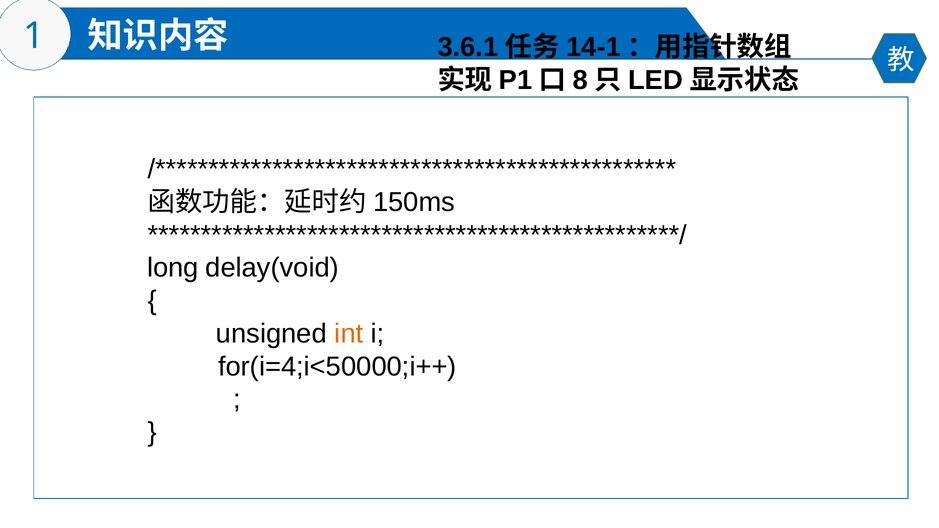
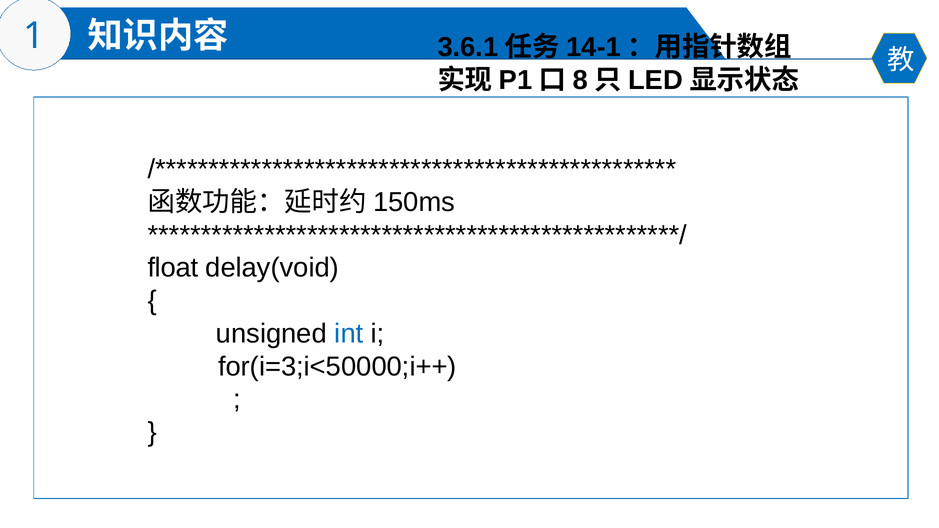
long: long -> float (173, 268)
int colour: orange -> blue (349, 334)
for(i=4;i<50000;i++: for(i=4;i<50000;i++ -> for(i=3;i<50000;i++ (337, 367)
